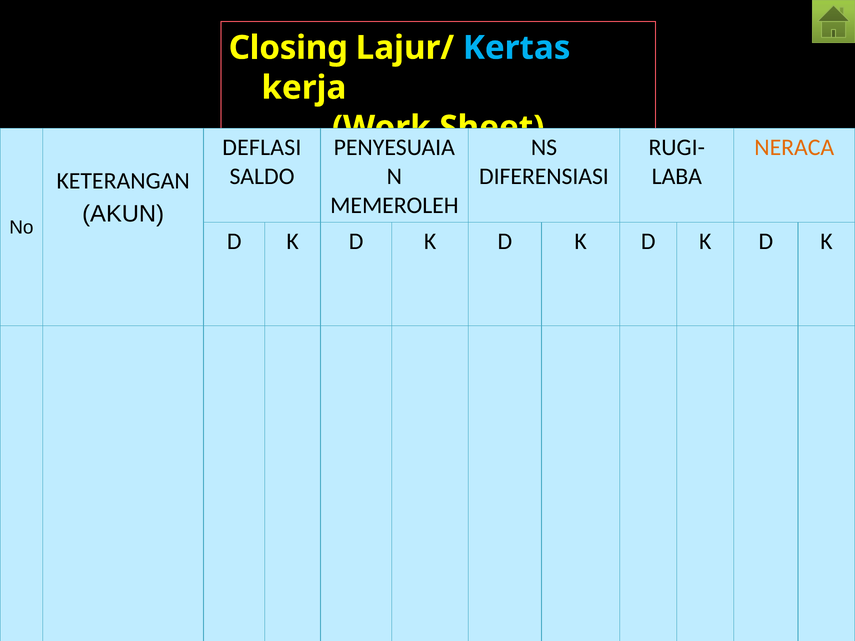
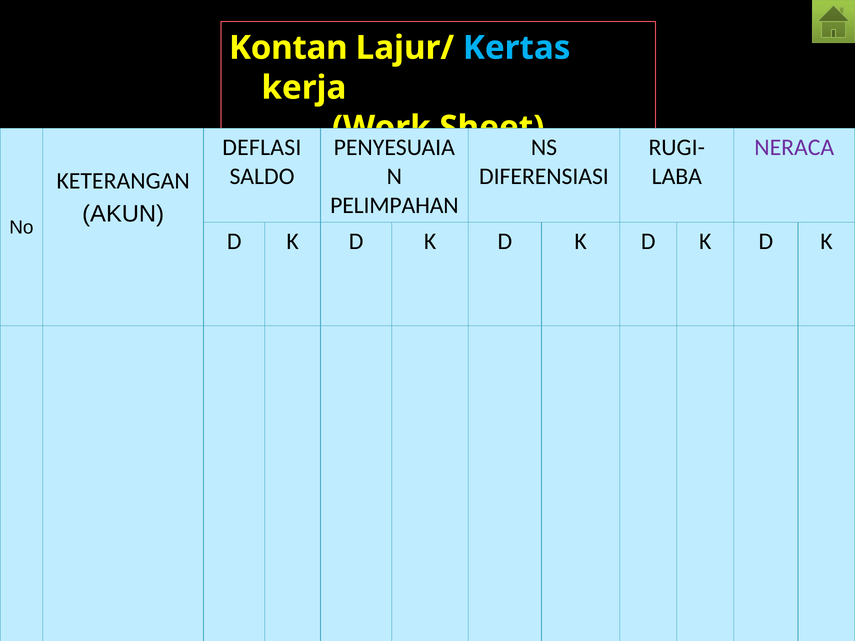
Closing: Closing -> Kontan (288, 48)
NERACA colour: orange -> purple (794, 147)
MEMEROLEH: MEMEROLEH -> PELIMPAHAN (394, 206)
